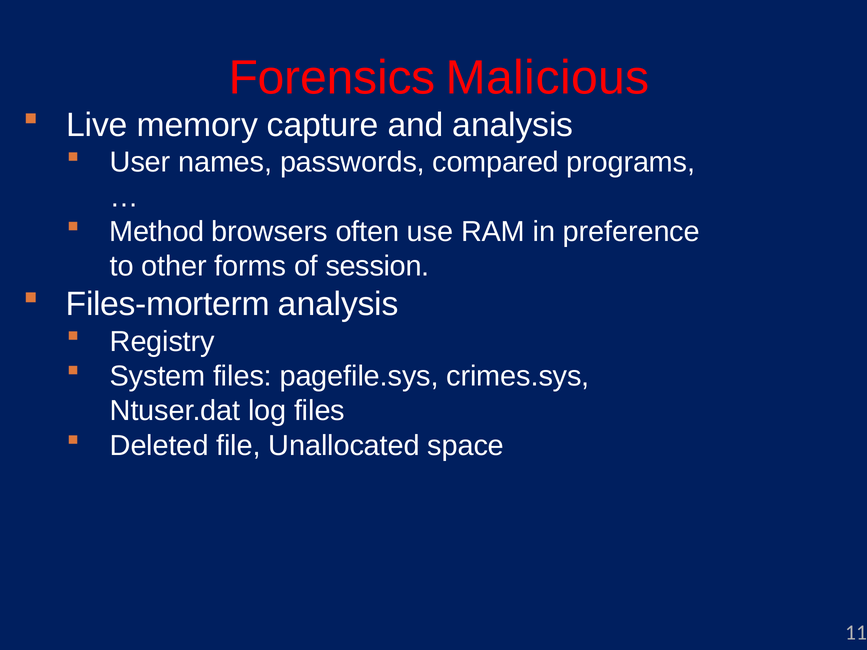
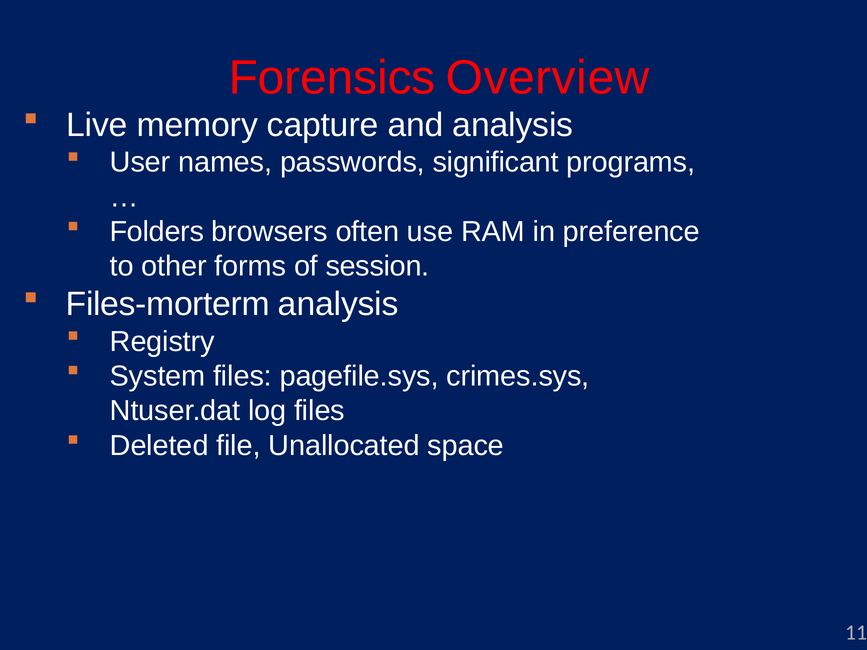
Malicious: Malicious -> Overview (548, 78)
compared: compared -> significant (496, 162)
Method: Method -> Folders (157, 232)
